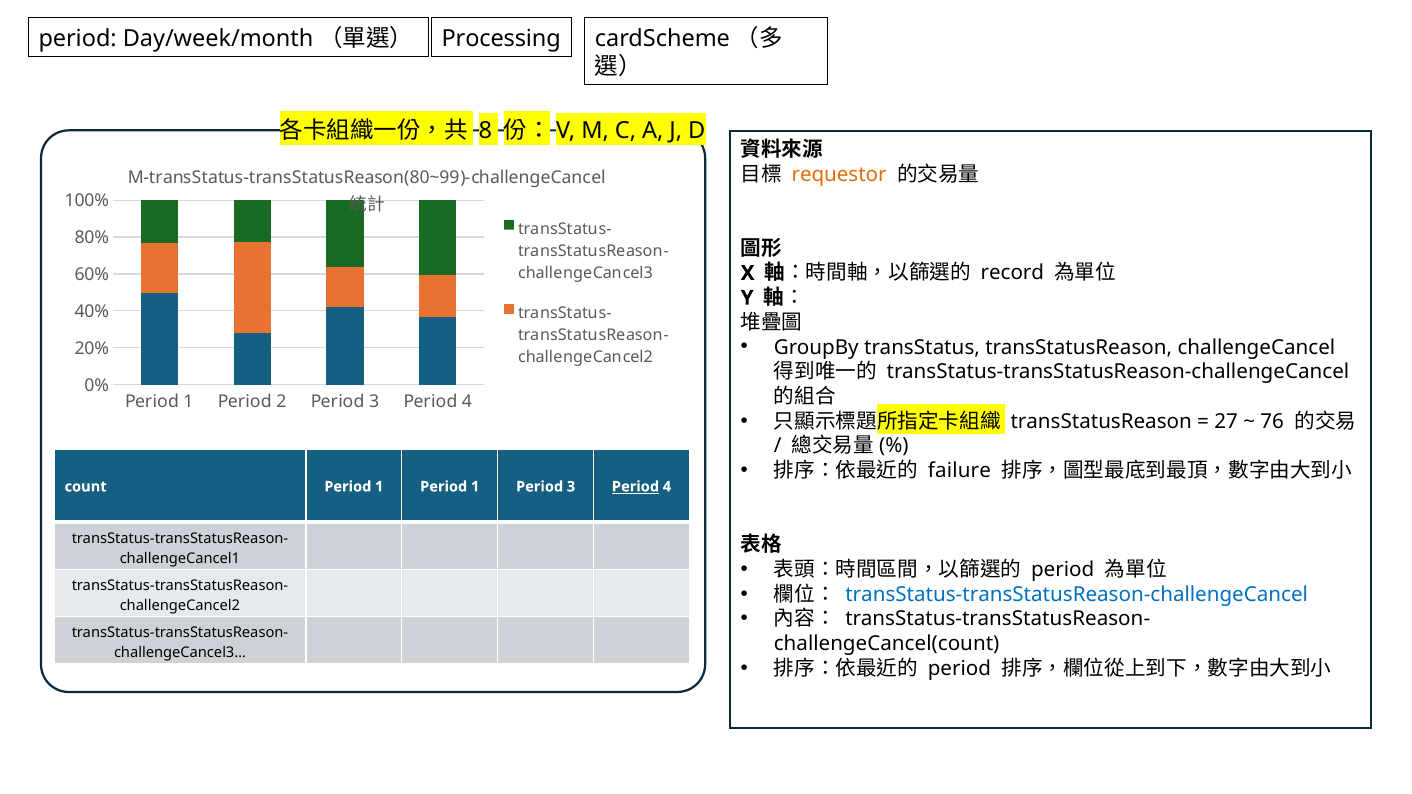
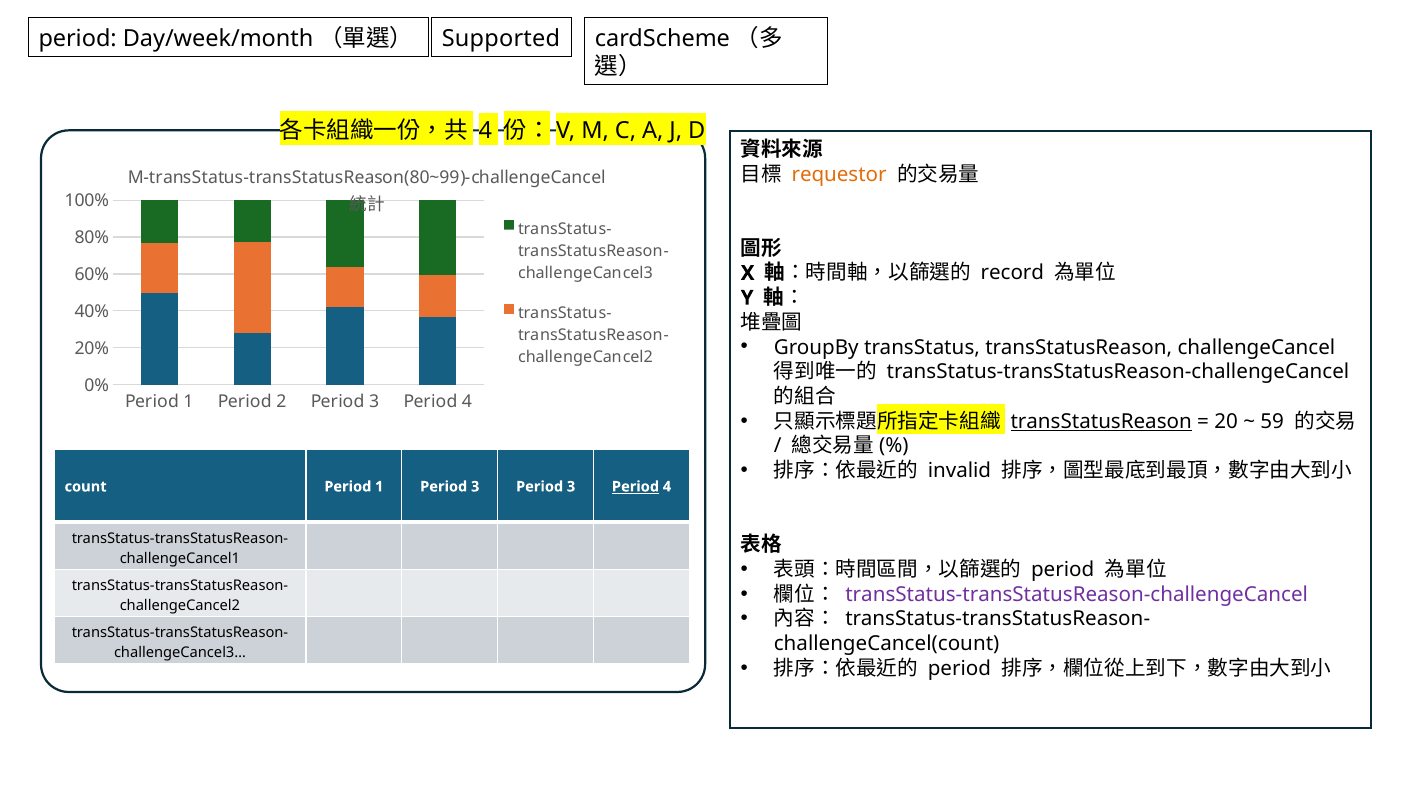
Processing: Processing -> Supported (501, 39)
8: 8 -> 4 (485, 131)
transStatusReason underline: none -> present (1101, 422)
27: 27 -> 20 (1226, 422)
76: 76 -> 59 (1272, 422)
failure: failure -> invalid (959, 471)
1 Period 1: 1 -> 3 (475, 487)
transStatus-transStatusReason-challengeCancel colour: blue -> purple (1077, 595)
